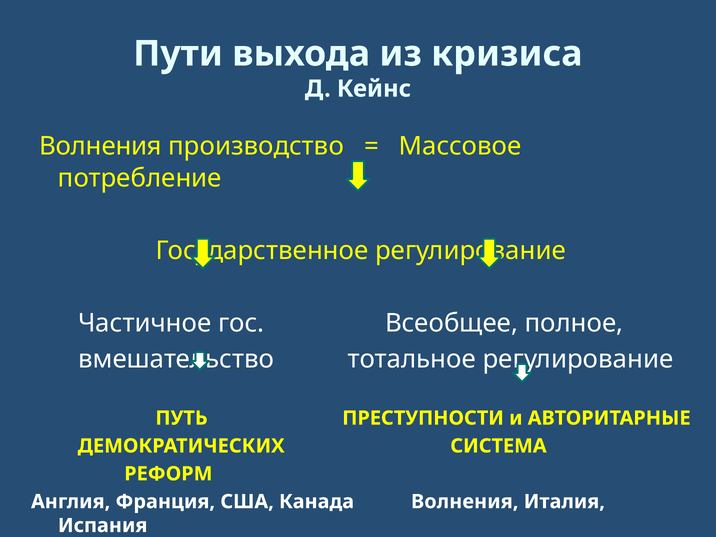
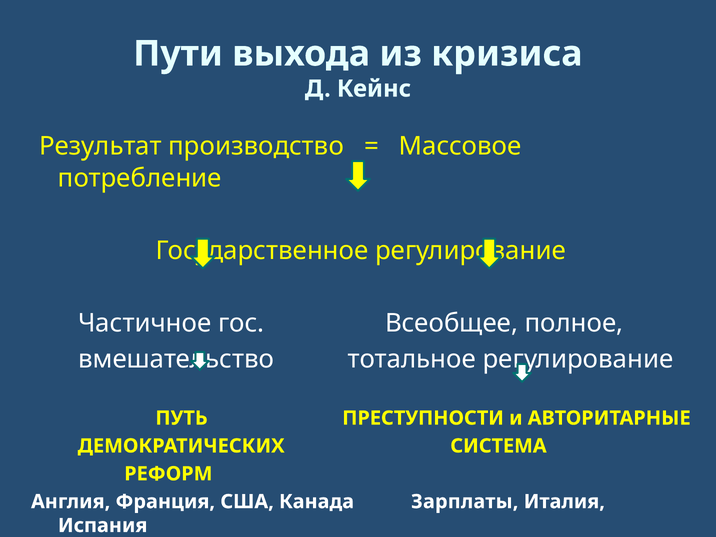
Волнения: Волнения -> Результат (101, 146)
Канада Волнения: Волнения -> Зарплаты (465, 502)
